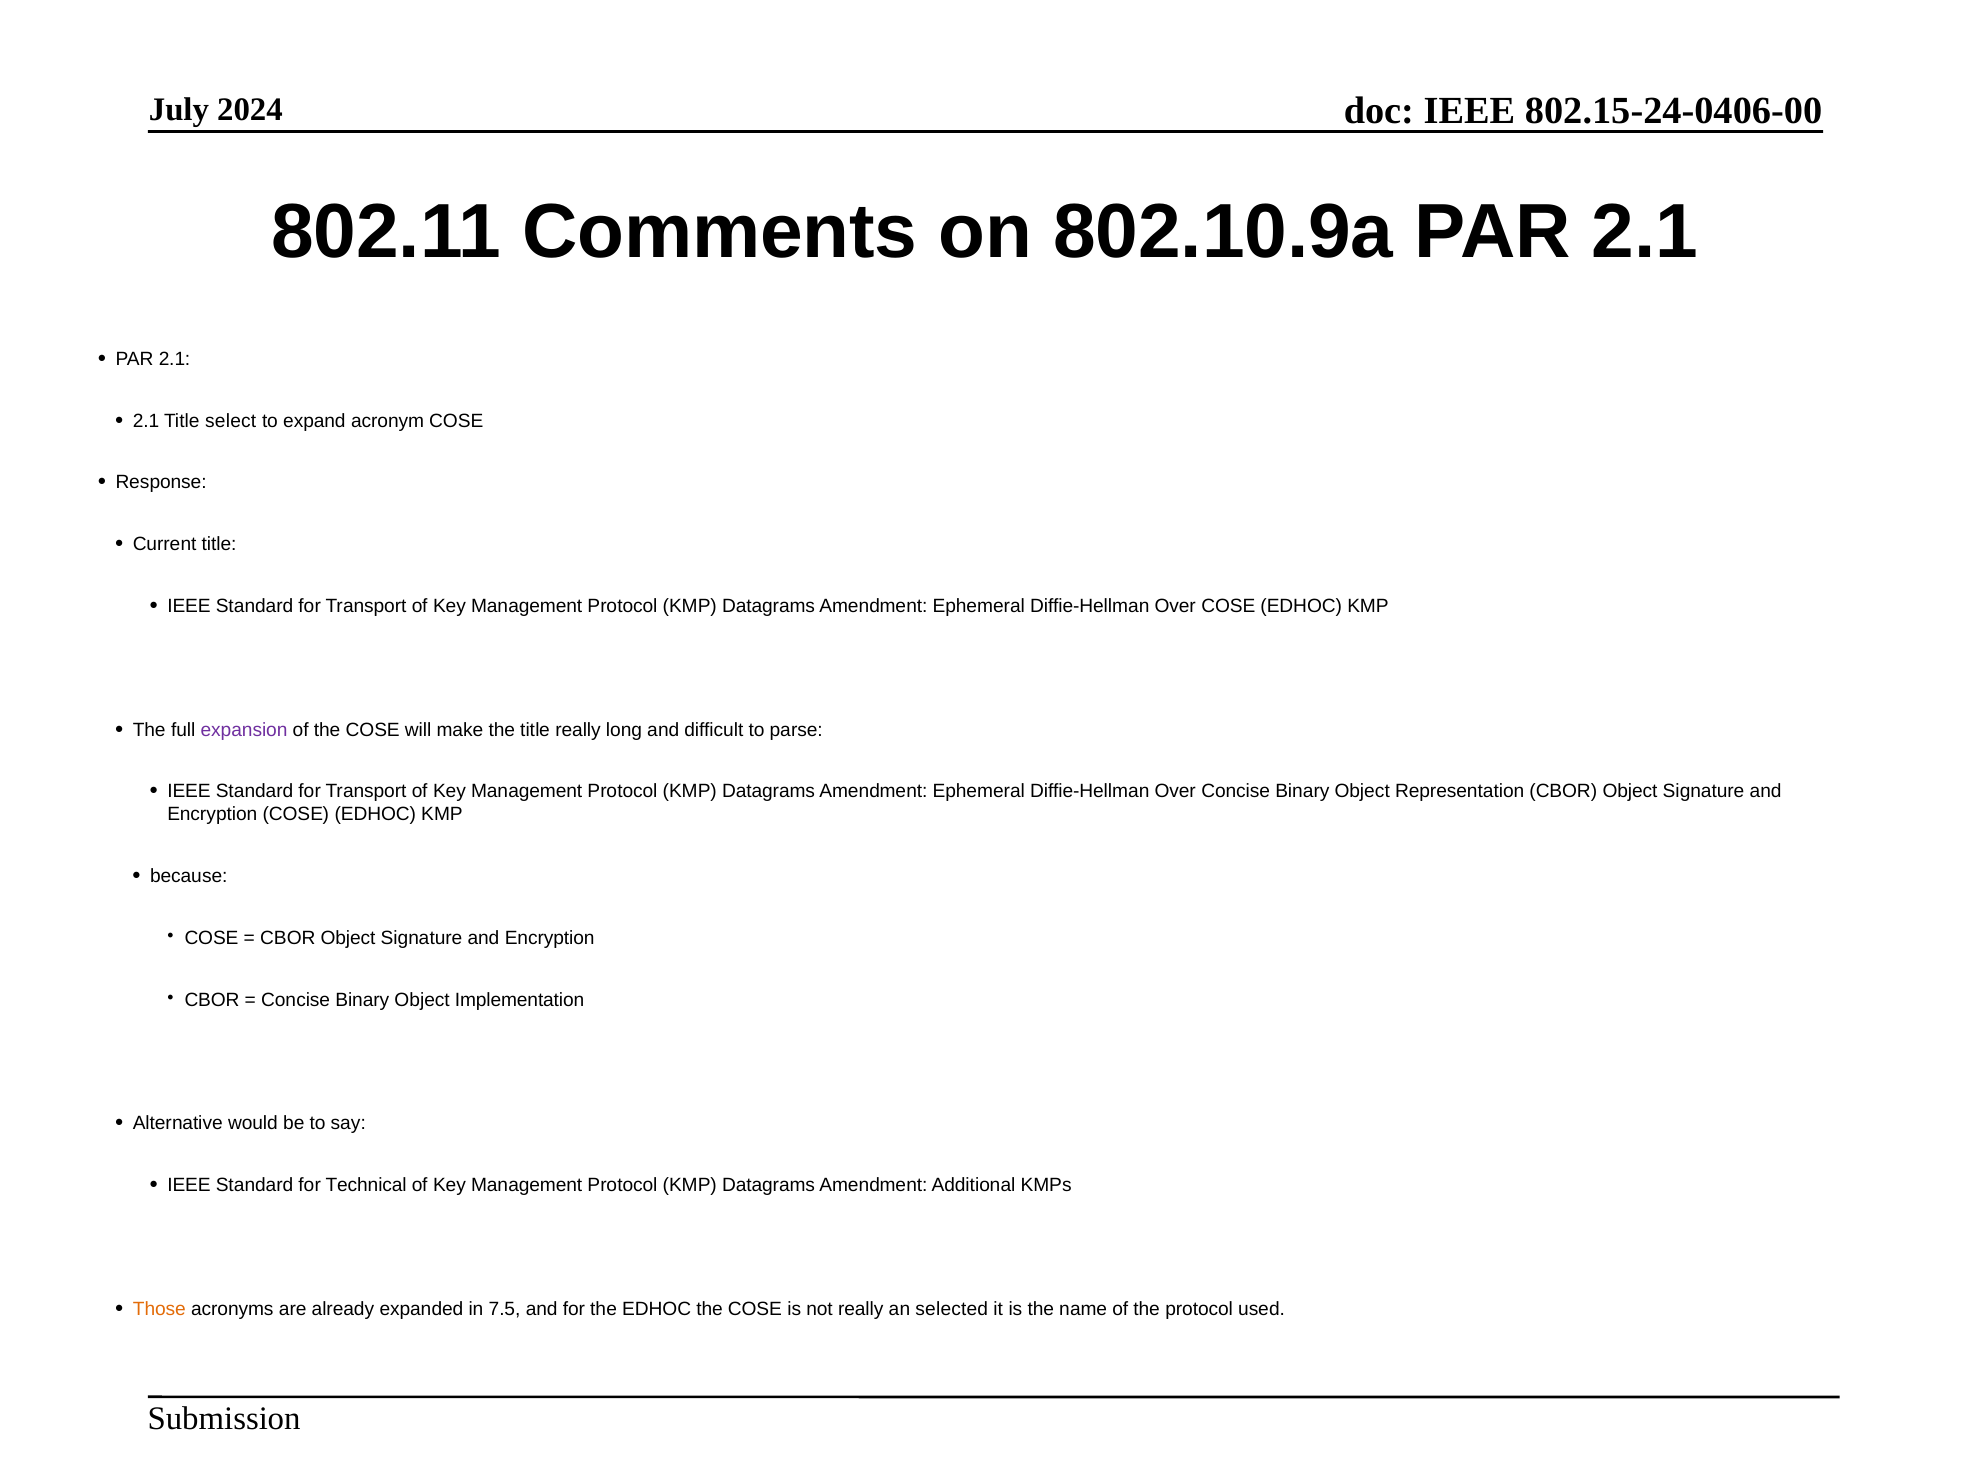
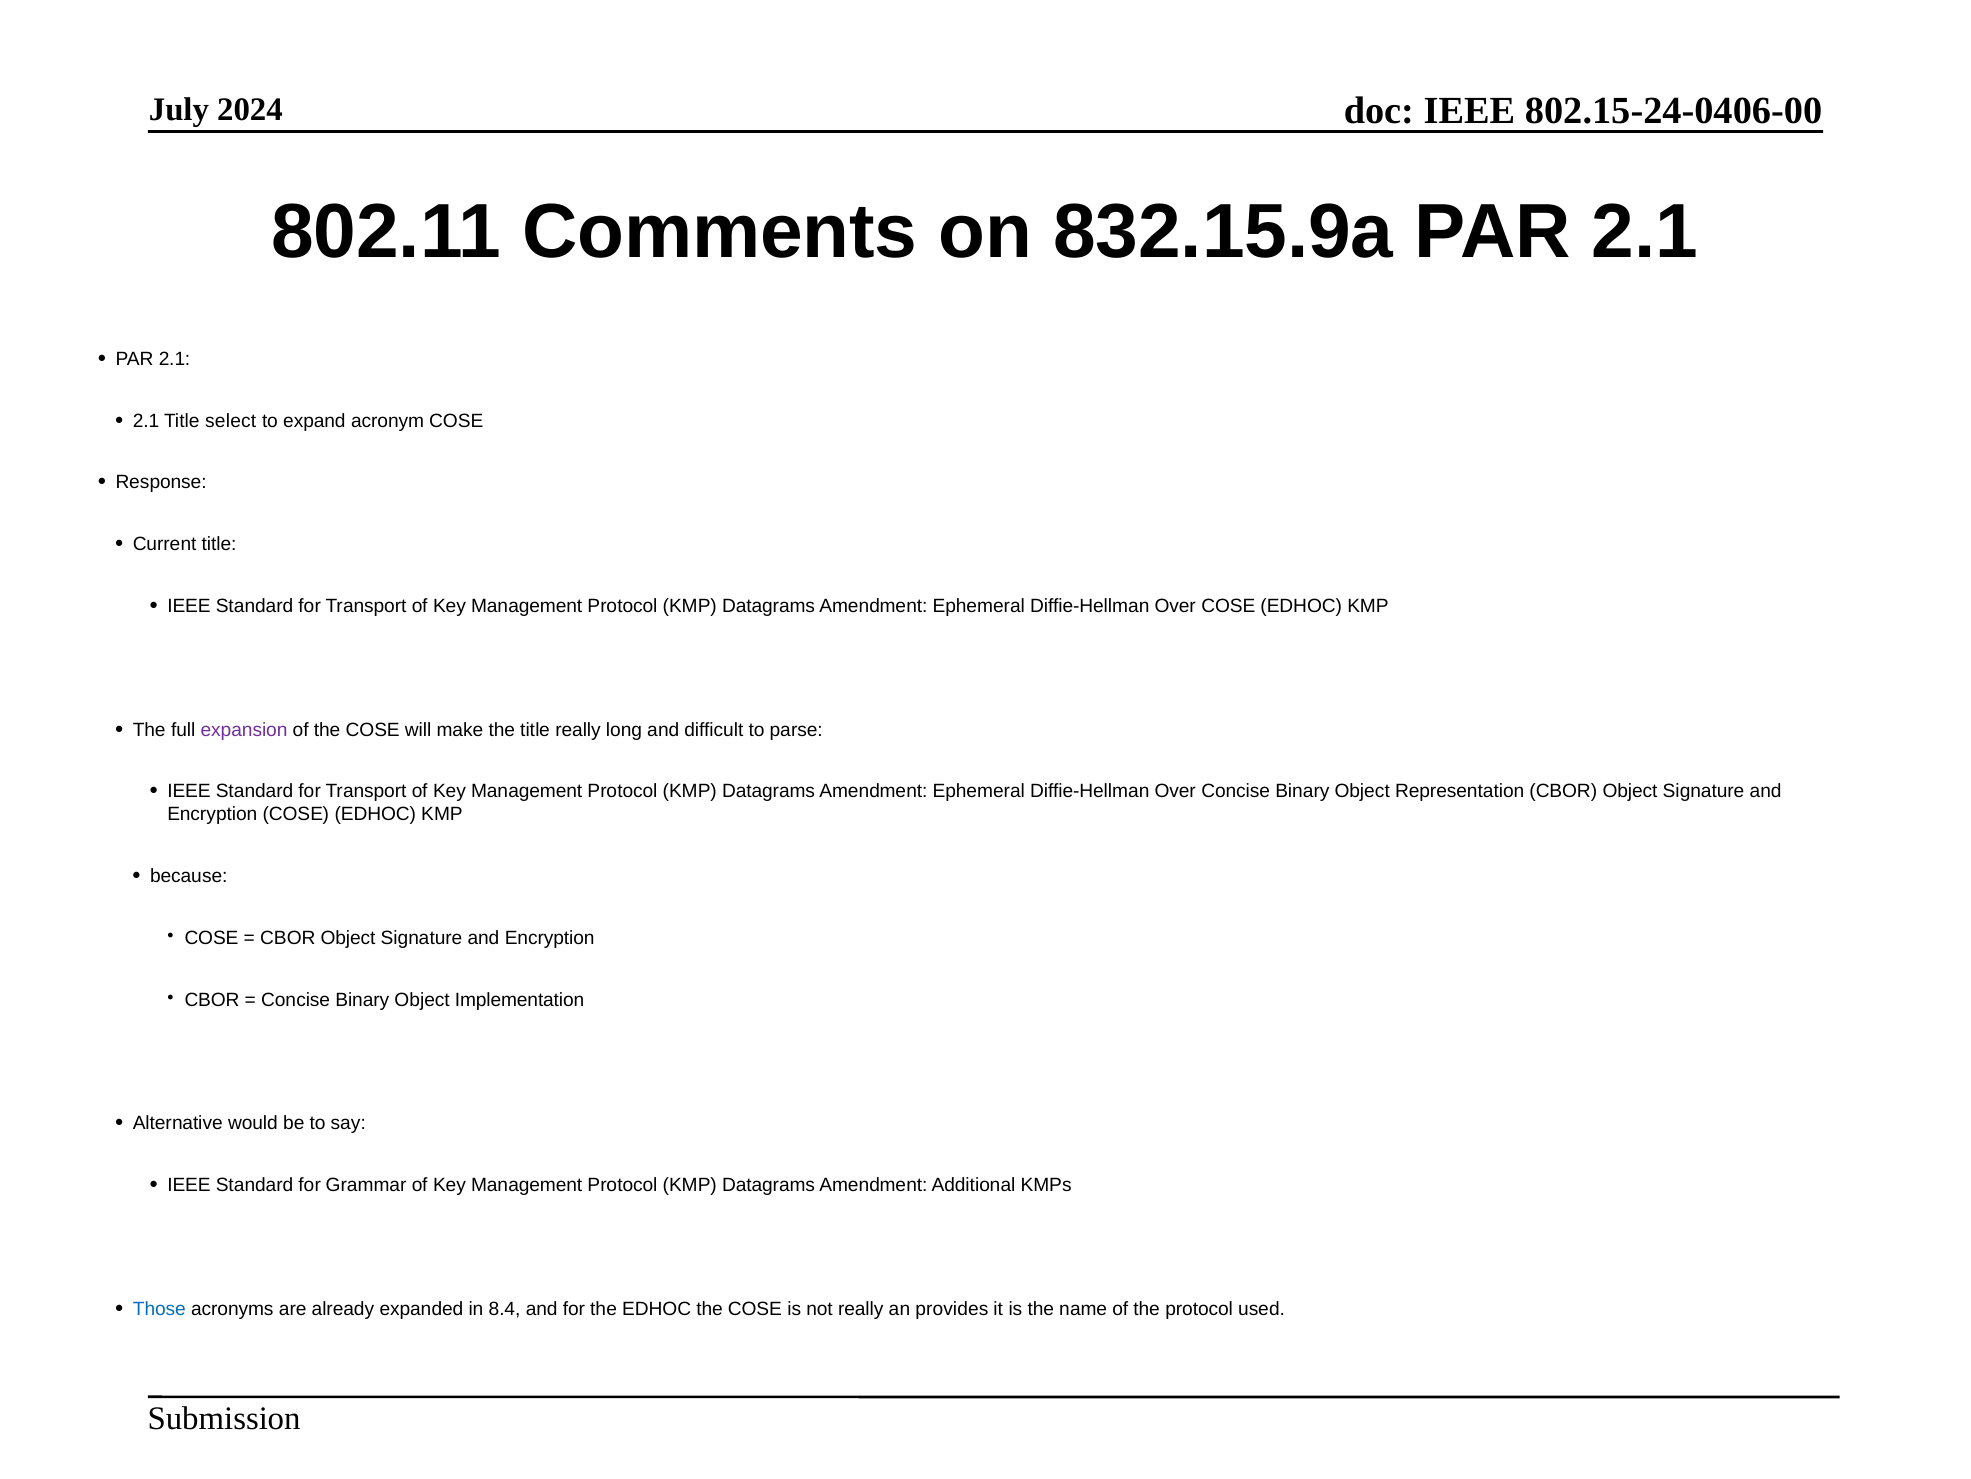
802.10.9a: 802.10.9a -> 832.15.9a (1223, 232)
Technical: Technical -> Grammar (366, 1185)
Those colour: orange -> blue (159, 1308)
7.5: 7.5 -> 8.4 (505, 1308)
selected: selected -> provides (952, 1308)
